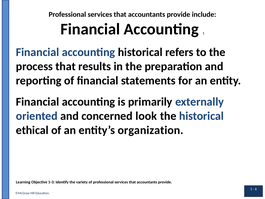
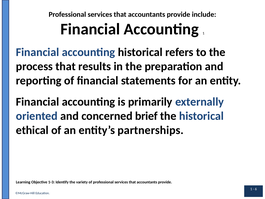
look: look -> brief (146, 116)
organization: organization -> partnerships (151, 130)
